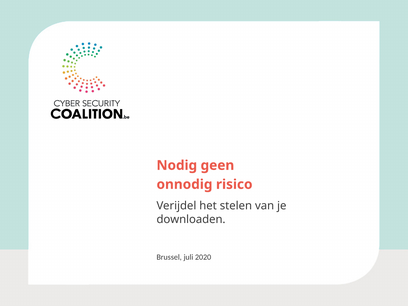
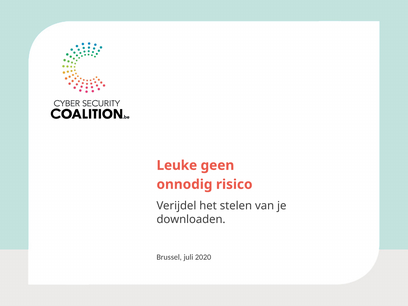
Nodig: Nodig -> Leuke (177, 165)
